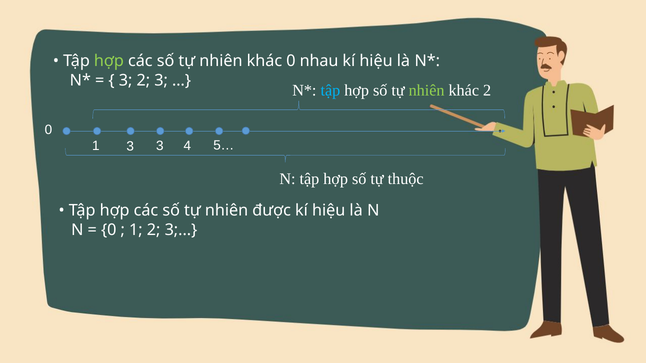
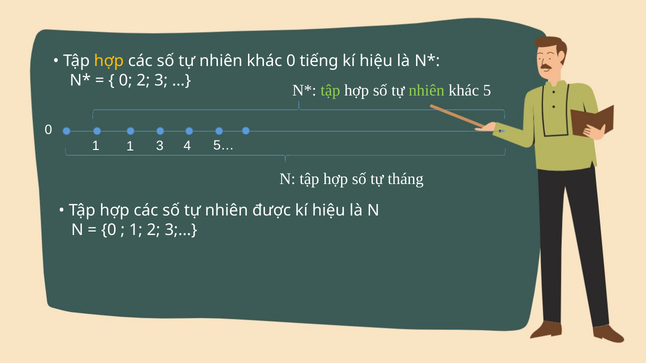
hợp colour: light green -> yellow (109, 61)
nhau: nhau -> tiếng (319, 61)
3: 3 -> 0 (126, 81)
tập colour: light blue -> light green (330, 91)
khác 2: 2 -> 5 (487, 91)
1 3: 3 -> 1 (130, 146)
thuộc: thuộc -> tháng (406, 179)
